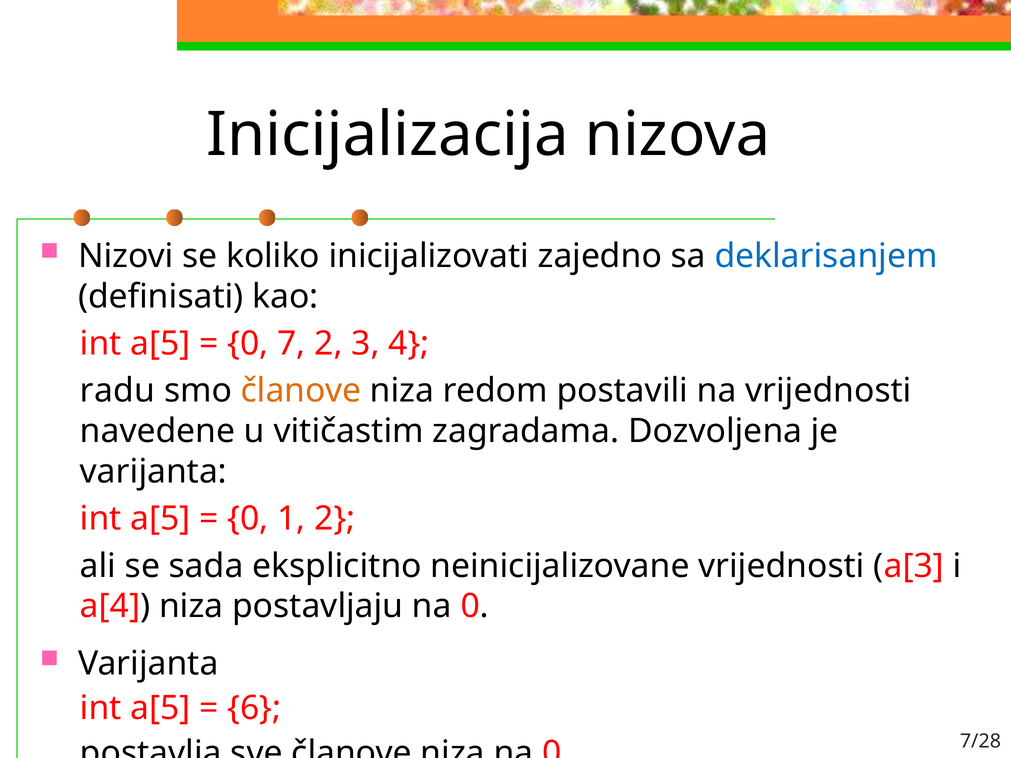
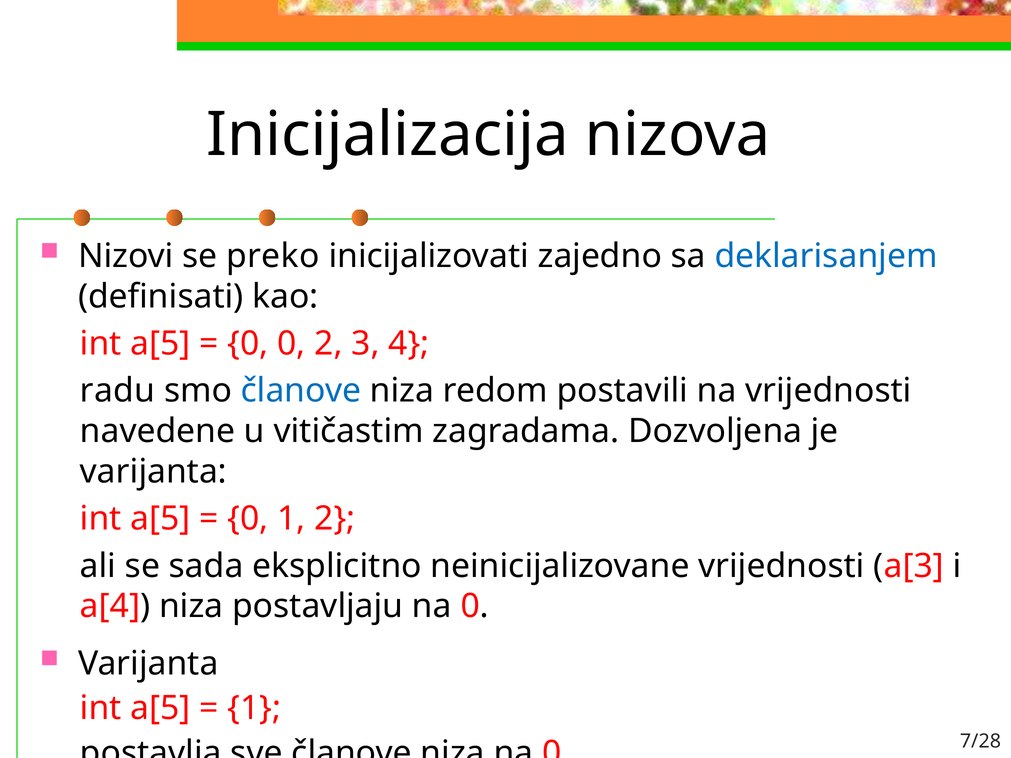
koliko: koliko -> preko (273, 256)
0 7: 7 -> 0 (291, 344)
članove colour: orange -> blue (301, 391)
6: 6 -> 1 (254, 708)
